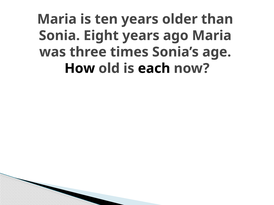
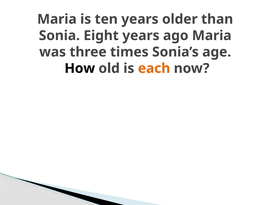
each colour: black -> orange (154, 69)
